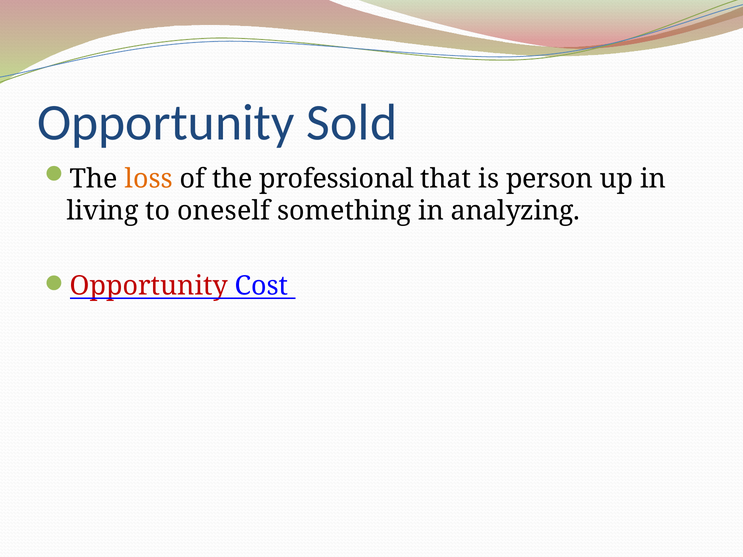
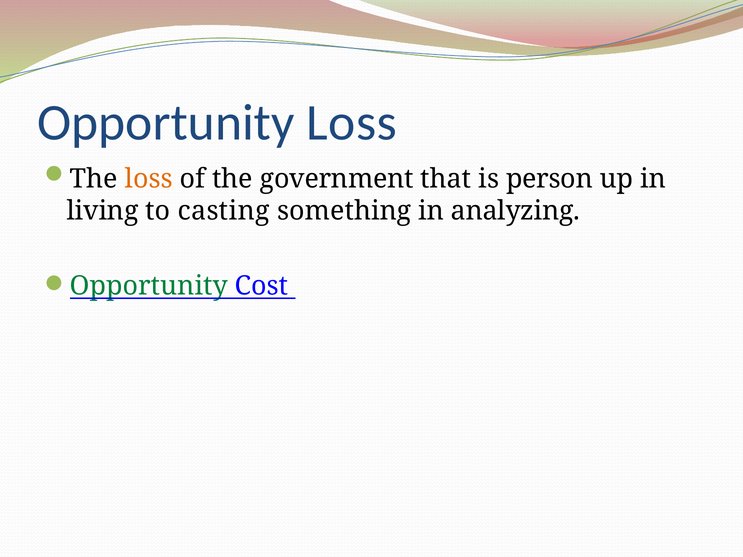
Opportunity Sold: Sold -> Loss (352, 123)
professional: professional -> government (337, 179)
oneself: oneself -> casting (224, 211)
Opportunity colour: red -> green (149, 286)
